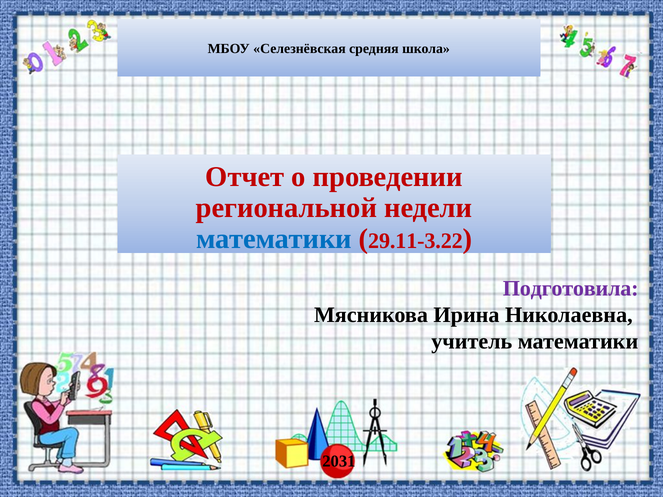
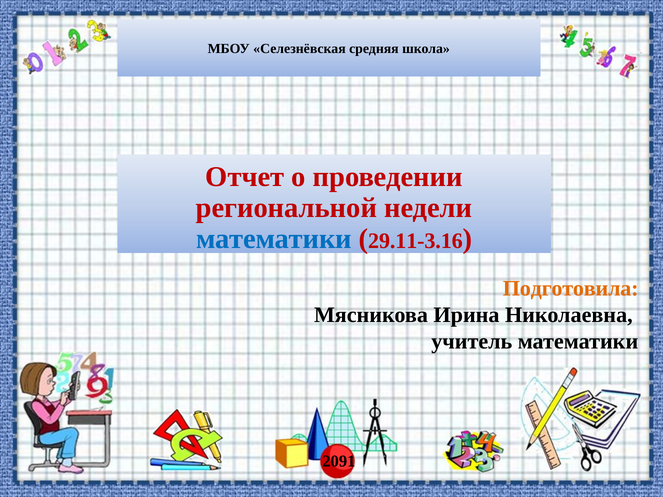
29.11-3.22: 29.11-3.22 -> 29.11-3.16 (415, 241)
Подготовила colour: purple -> orange (571, 289)
2031: 2031 -> 2091 (339, 461)
